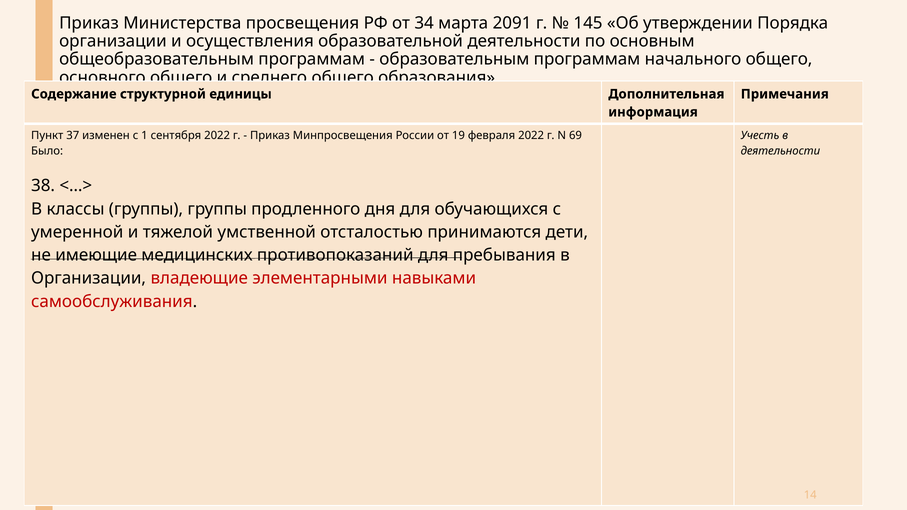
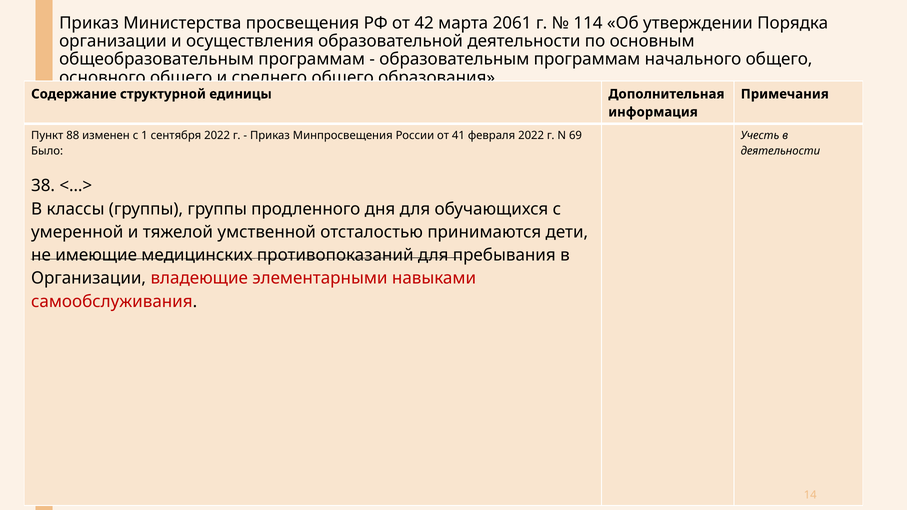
34: 34 -> 42 (424, 23)
2091: 2091 -> 2061 (512, 23)
145: 145 -> 114 (588, 23)
37: 37 -> 88 (73, 135)
19: 19 -> 41 (458, 135)
